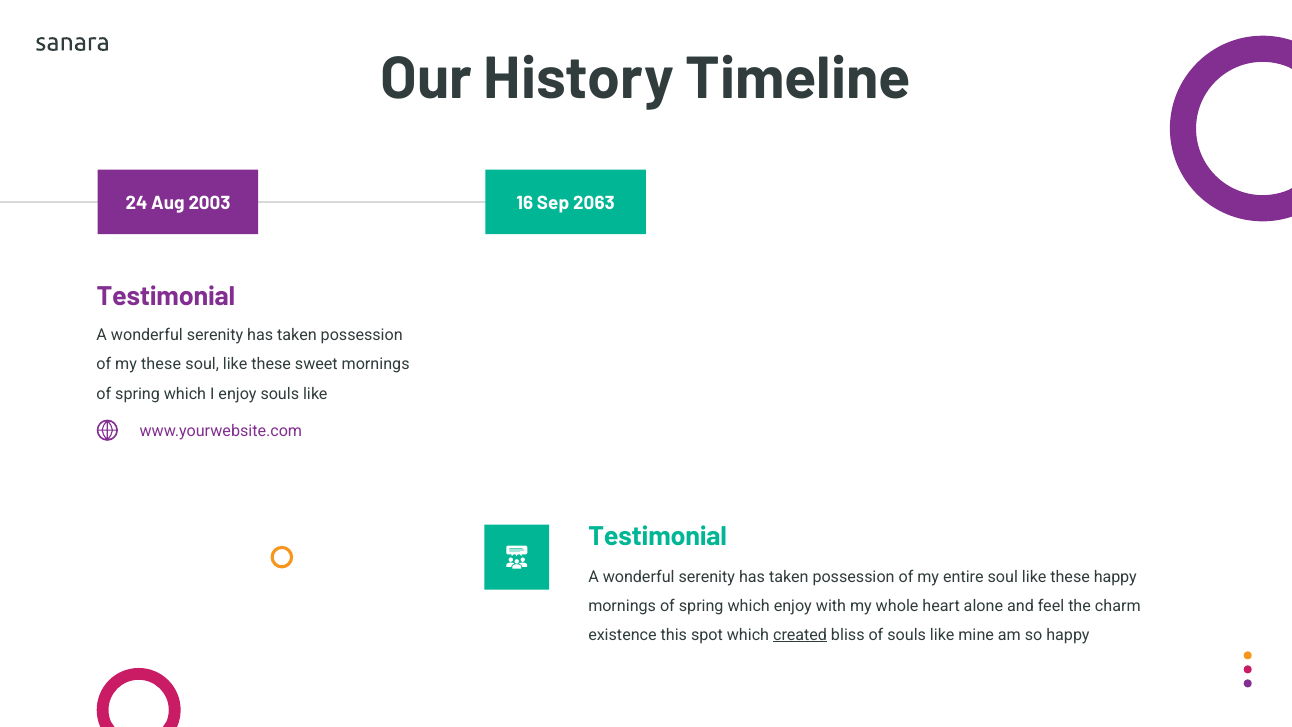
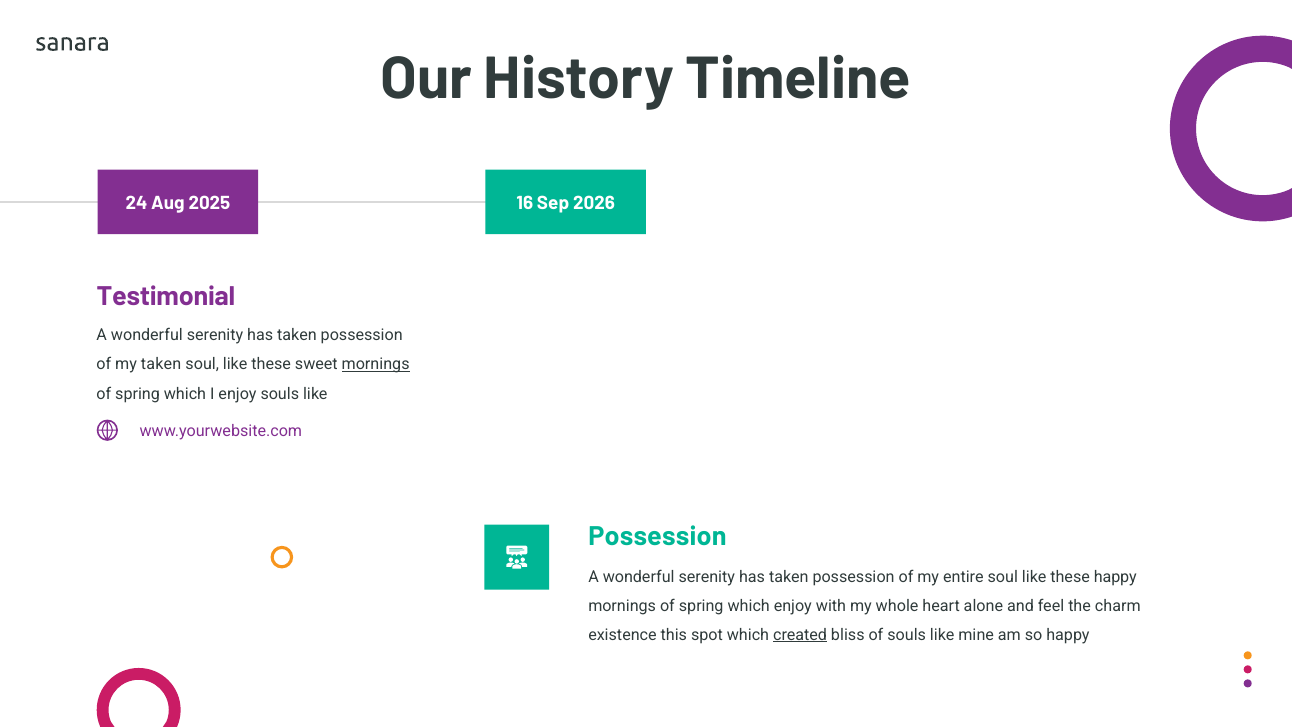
2003: 2003 -> 2025 (209, 203)
2063: 2063 -> 2026 (594, 203)
my these: these -> taken (161, 364)
mornings underline: none -> present (376, 364)
Testimonial: Testimonial -> Possession (657, 536)
